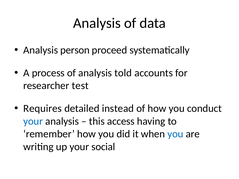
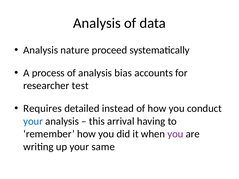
person: person -> nature (75, 50)
told: told -> bias (123, 73)
access: access -> arrival (121, 121)
you colour: blue -> purple (175, 134)
social: social -> same (103, 147)
